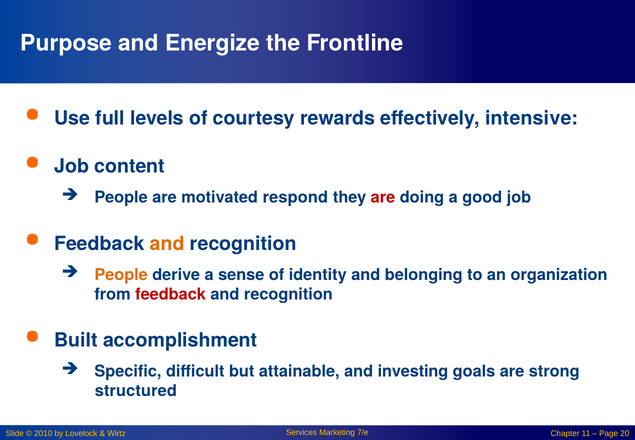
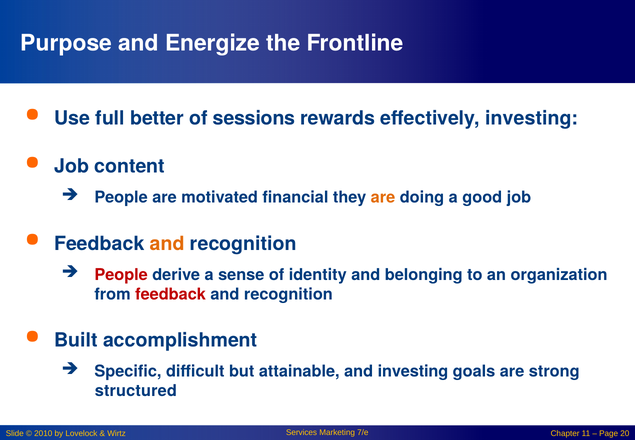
levels: levels -> better (157, 118)
courtesy: courtesy -> sessions (254, 118)
effectively intensive: intensive -> investing (532, 118)
respond: respond -> financial (295, 197)
are colour: red -> orange (383, 197)
People colour: orange -> red (121, 275)
